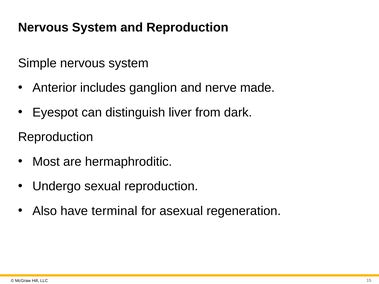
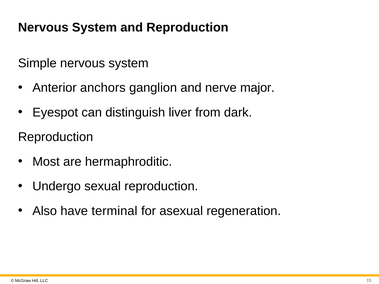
includes: includes -> anchors (103, 88)
made: made -> major (257, 88)
